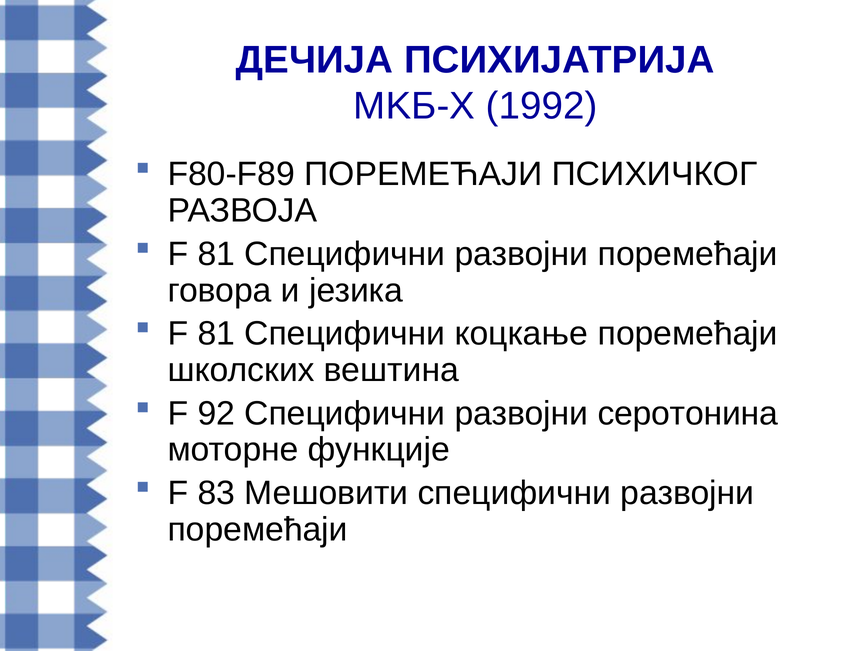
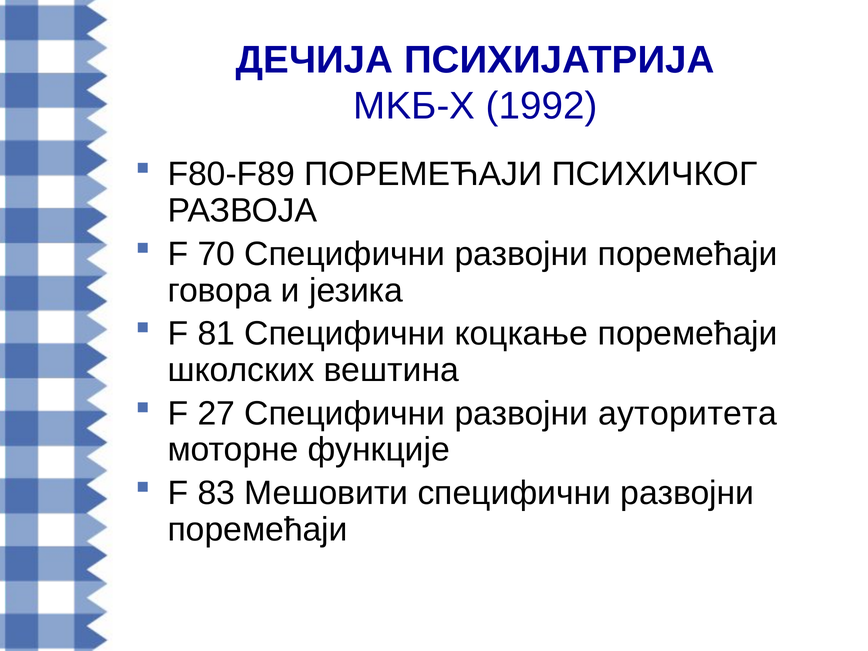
81: 81 -> 70 (216, 254)
92: 92 -> 27 (216, 413)
серотонина: серотонина -> ауторитета (688, 413)
